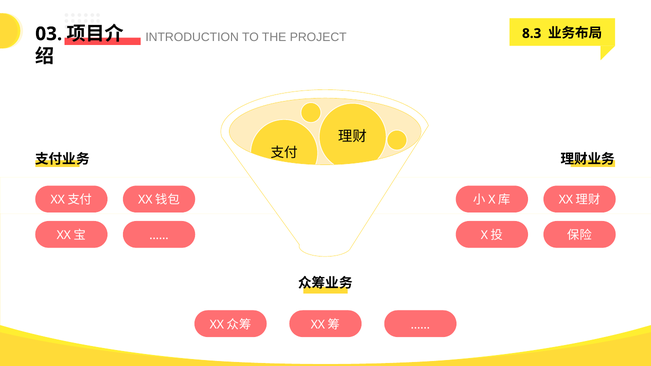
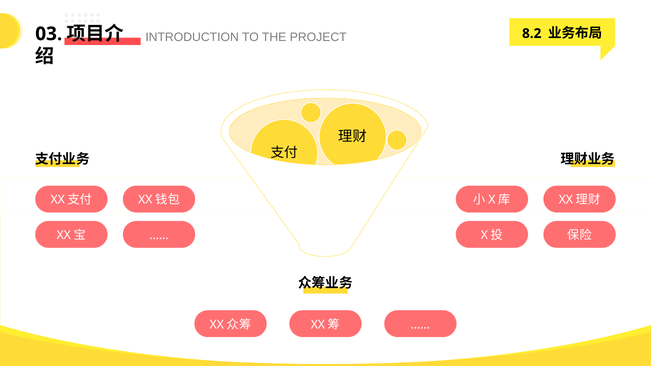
8.3: 8.3 -> 8.2 (532, 33)
